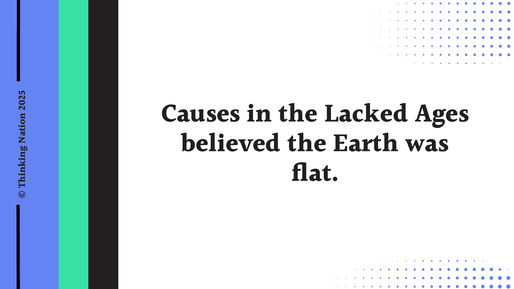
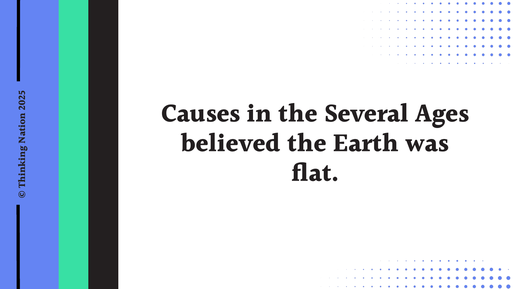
Lacked: Lacked -> Several (366, 114)
